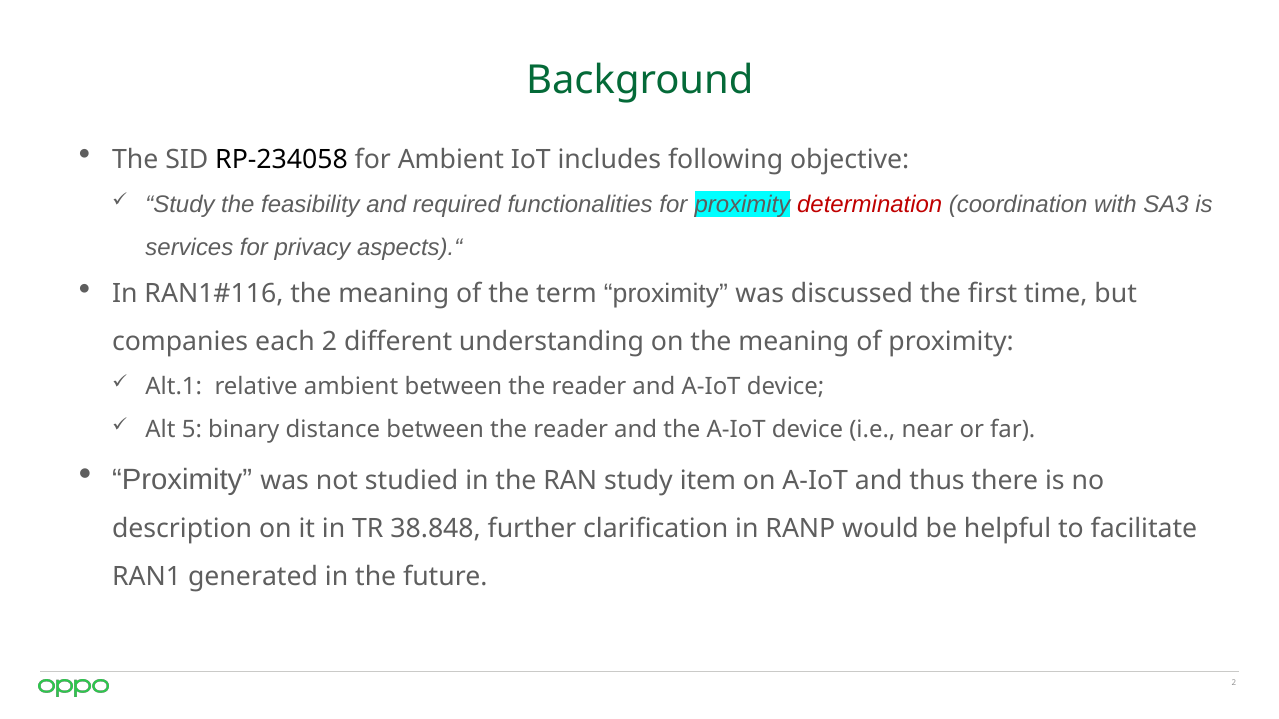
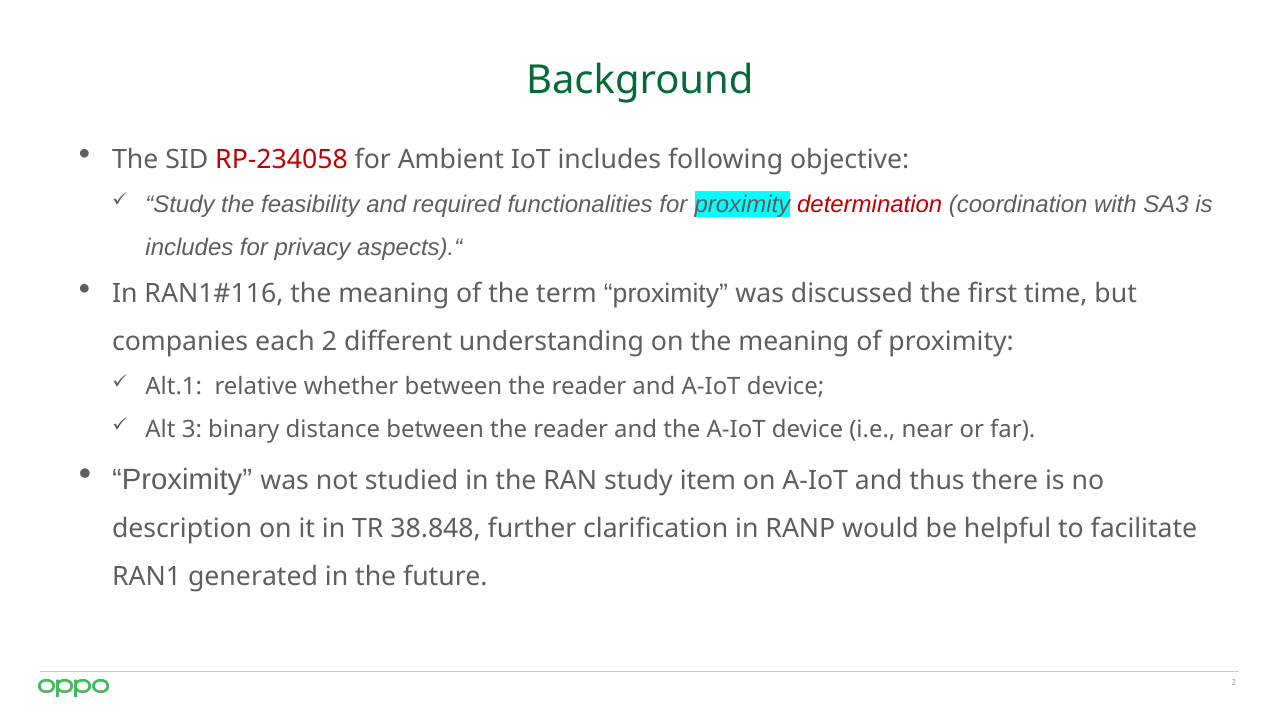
RP-234058 colour: black -> red (281, 160)
services: services -> includes (189, 248)
relative ambient: ambient -> whether (351, 387)
5: 5 -> 3 (192, 430)
